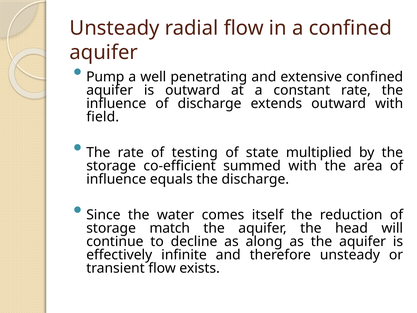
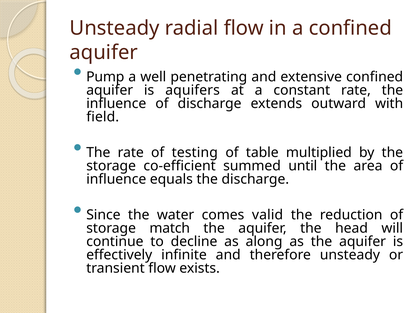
is outward: outward -> aquifers (193, 90)
state: state -> table (262, 152)
summed with: with -> until (303, 166)
itself: itself -> valid (268, 215)
